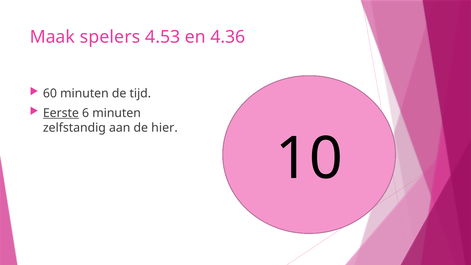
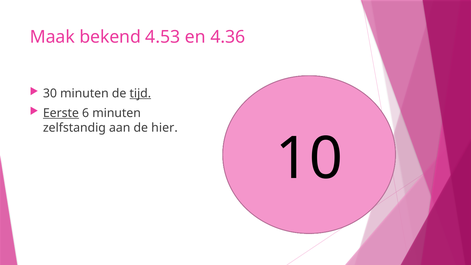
spelers: spelers -> bekend (110, 37)
60: 60 -> 30 (50, 93)
tijd underline: none -> present (140, 93)
